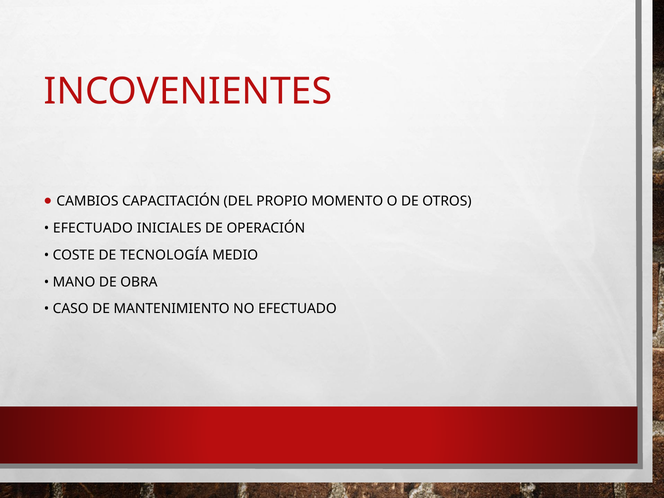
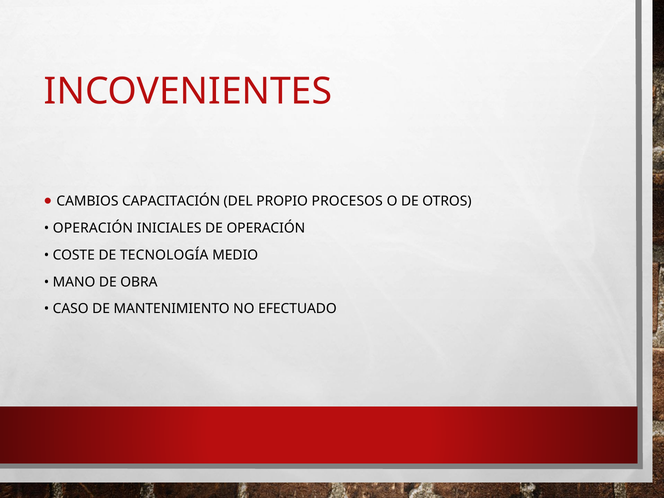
MOMENTO: MOMENTO -> PROCESOS (347, 201)
EFECTUADO: EFECTUADO -> OPERACIÓN (93, 228)
